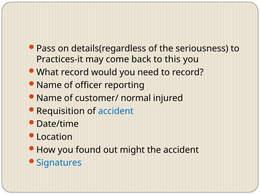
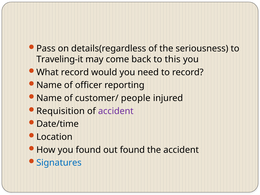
Practices-it: Practices-it -> Traveling-it (60, 59)
normal: normal -> people (136, 98)
accident colour: blue -> purple (116, 111)
out might: might -> found (132, 150)
